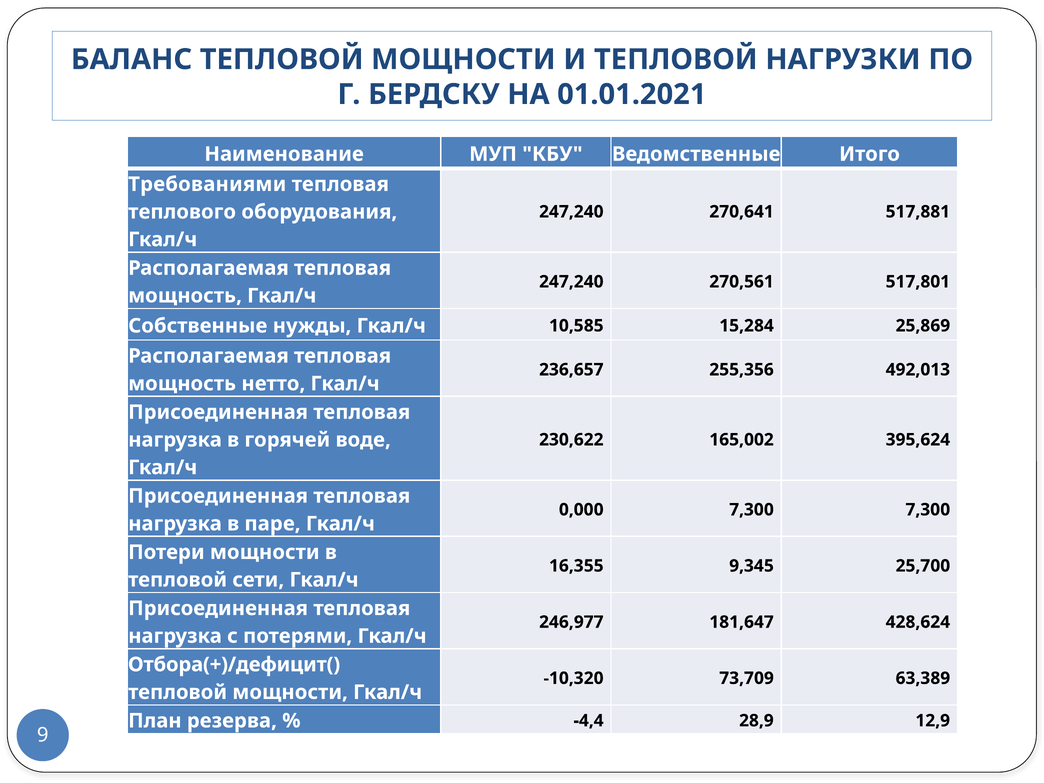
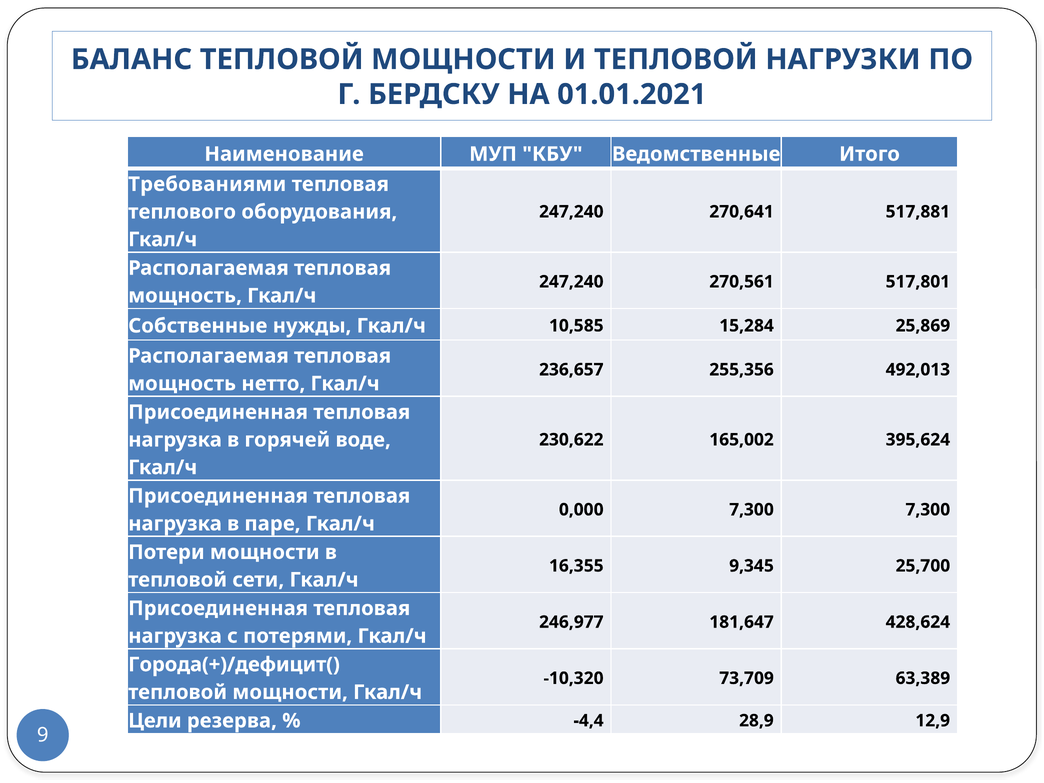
Отбора(+)/дефицит(: Отбора(+)/дефицит( -> Города(+)/дефицит( (234, 665)
План: План -> Цели (155, 721)
